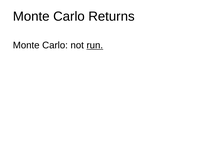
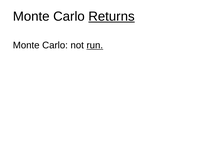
Returns underline: none -> present (112, 16)
